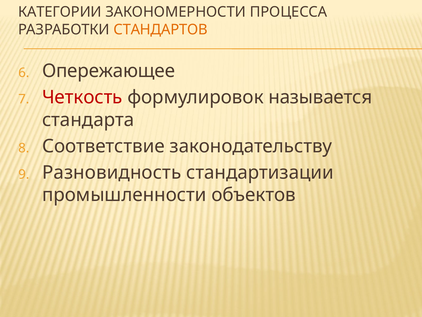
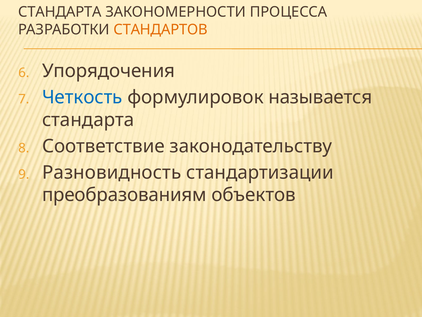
КАТЕГОРИИ: КАТЕГОРИИ -> СТАНДАРТА (60, 12)
Опережающее: Опережающее -> Упорядочения (109, 71)
Четкость colour: red -> blue (82, 97)
промышленности: промышленности -> преобразованиям (124, 195)
